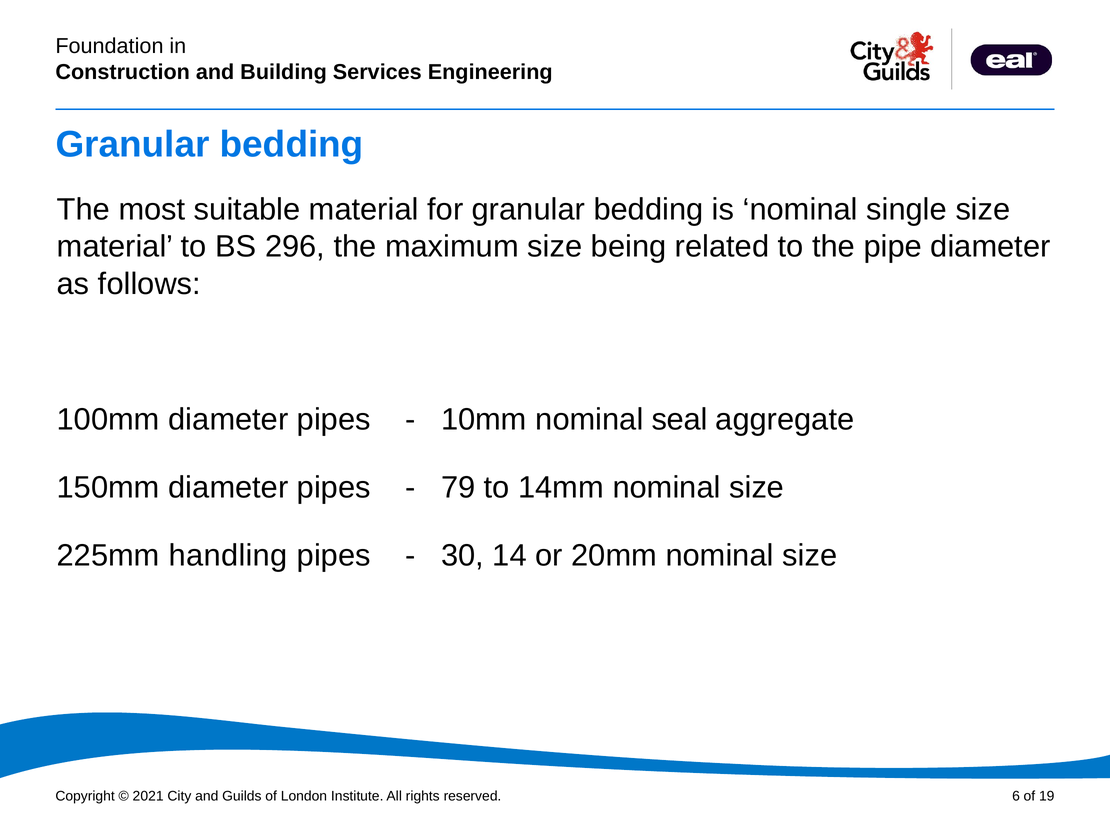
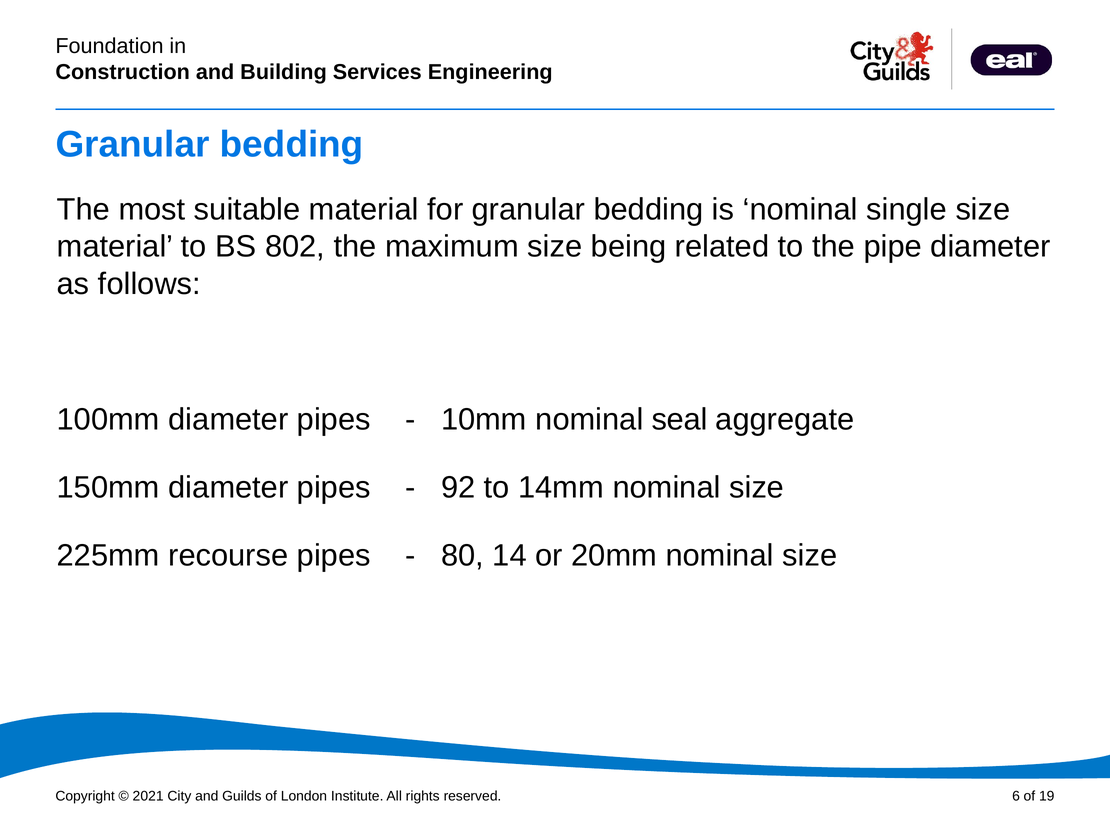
296: 296 -> 802 (295, 247)
79: 79 -> 92 (458, 487)
handling: handling -> recourse (228, 555)
30: 30 -> 80 (462, 555)
